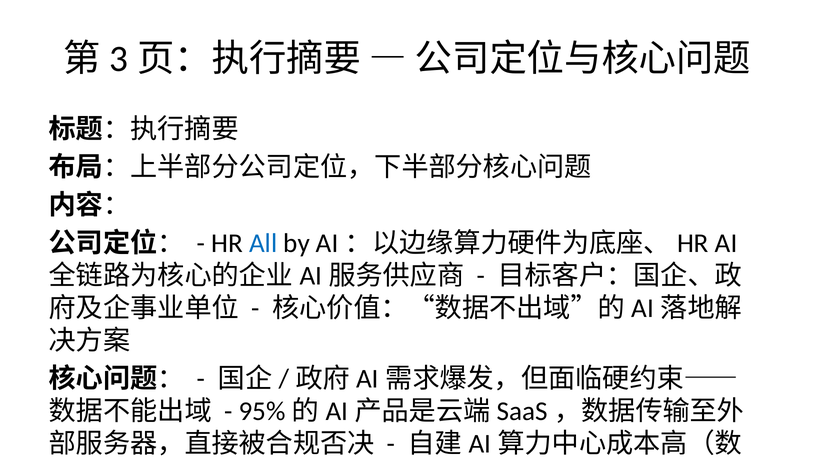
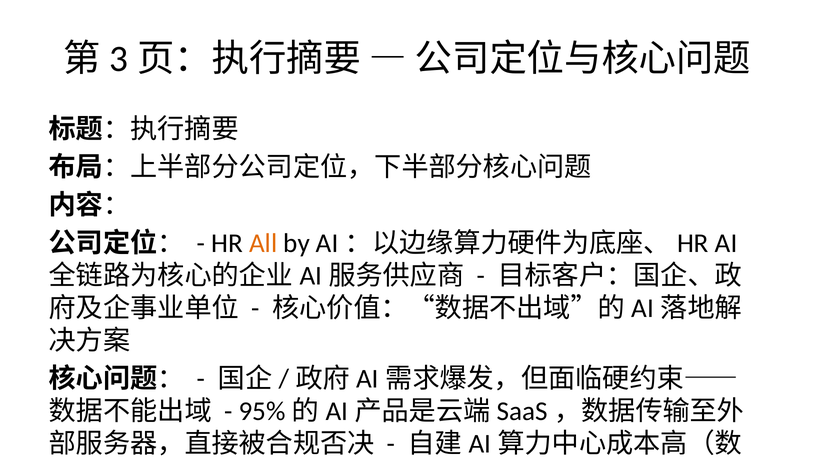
All colour: blue -> orange (263, 243)
